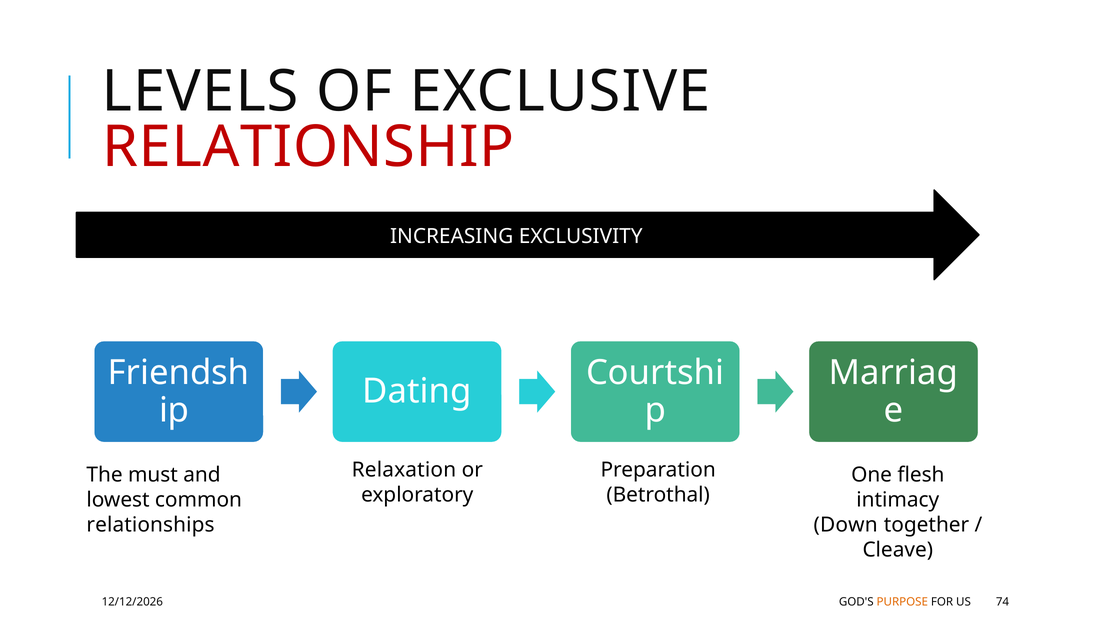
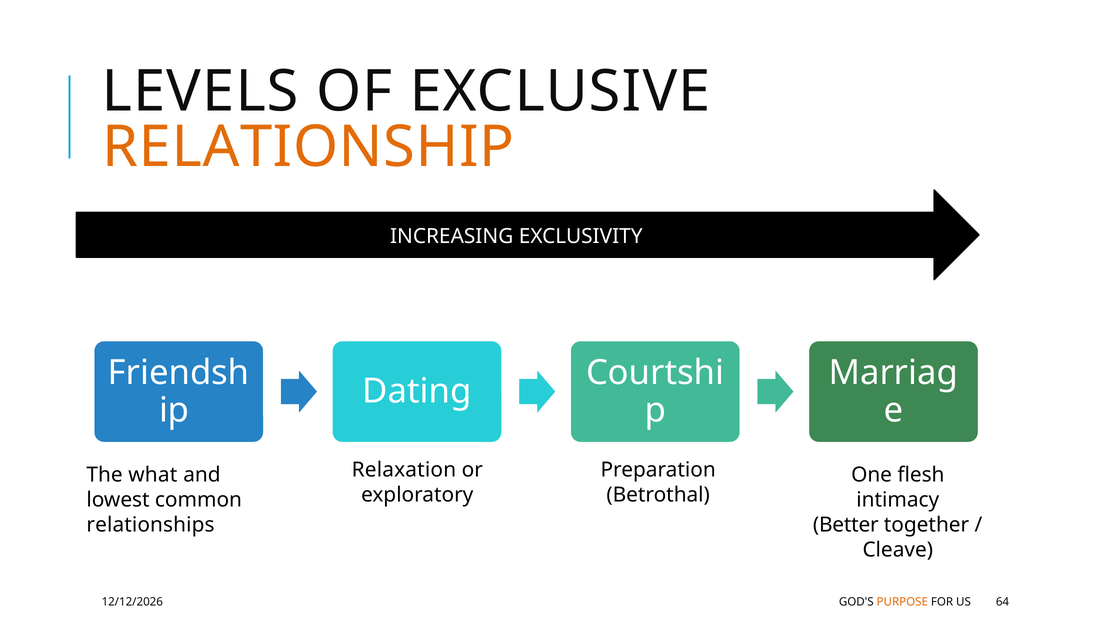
RELATIONSHIP colour: red -> orange (308, 147)
must: must -> what (153, 475)
Down: Down -> Better (846, 525)
74: 74 -> 64 (1002, 602)
